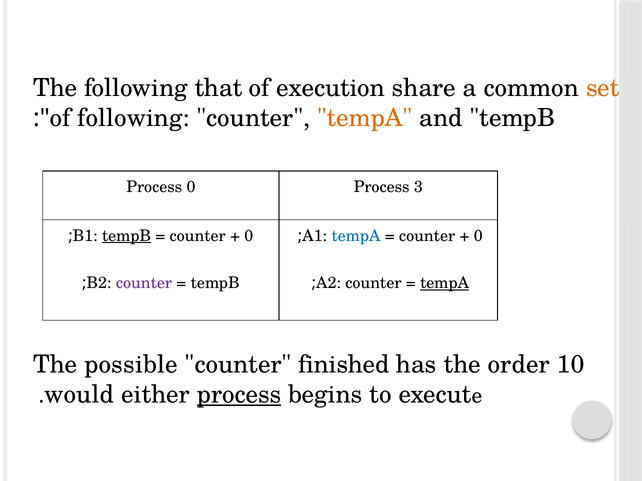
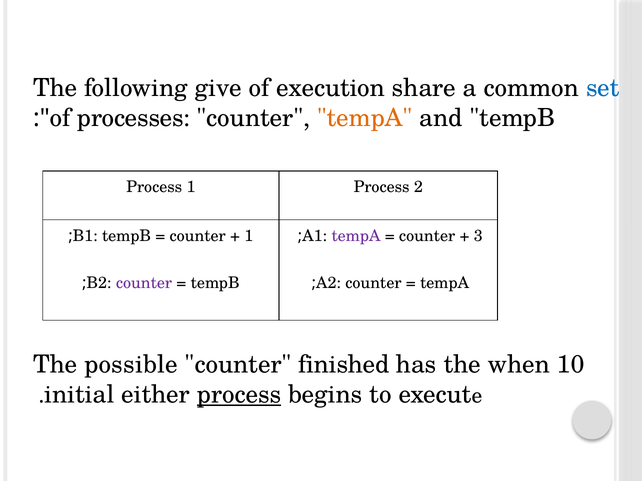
that: that -> give (218, 88)
set colour: orange -> blue (603, 88)
of following: following -> processes (134, 118)
Process 0: 0 -> 1 (191, 187)
3: 3 -> 2 (418, 187)
tempB underline: present -> none (127, 236)
0: 0 -> 1 (249, 236)
tempA colour: blue -> purple (356, 236)
0: 0 -> 3 (478, 236)
tempA underline: present -> none (445, 283)
order: order -> when (519, 365)
would: would -> initial (79, 395)
